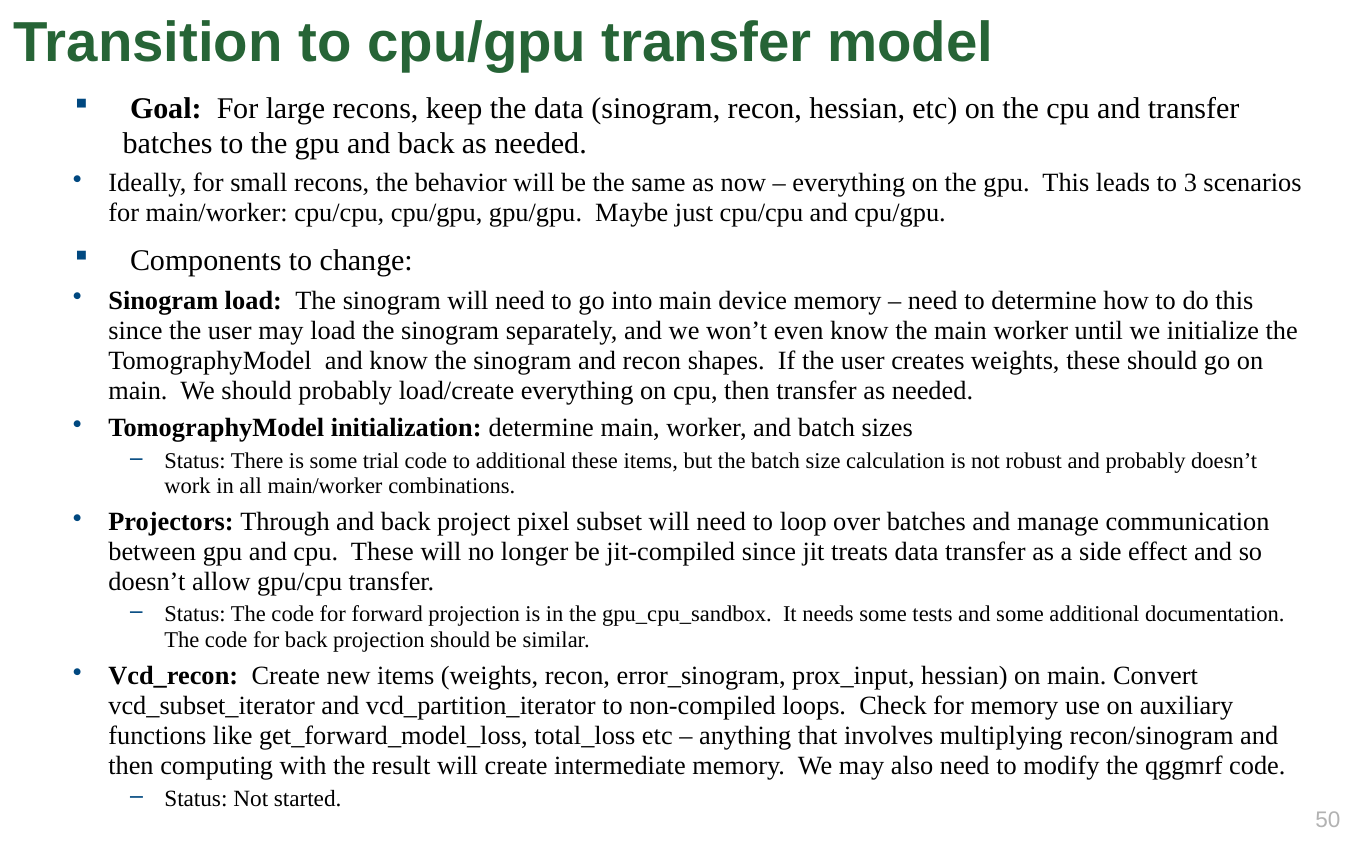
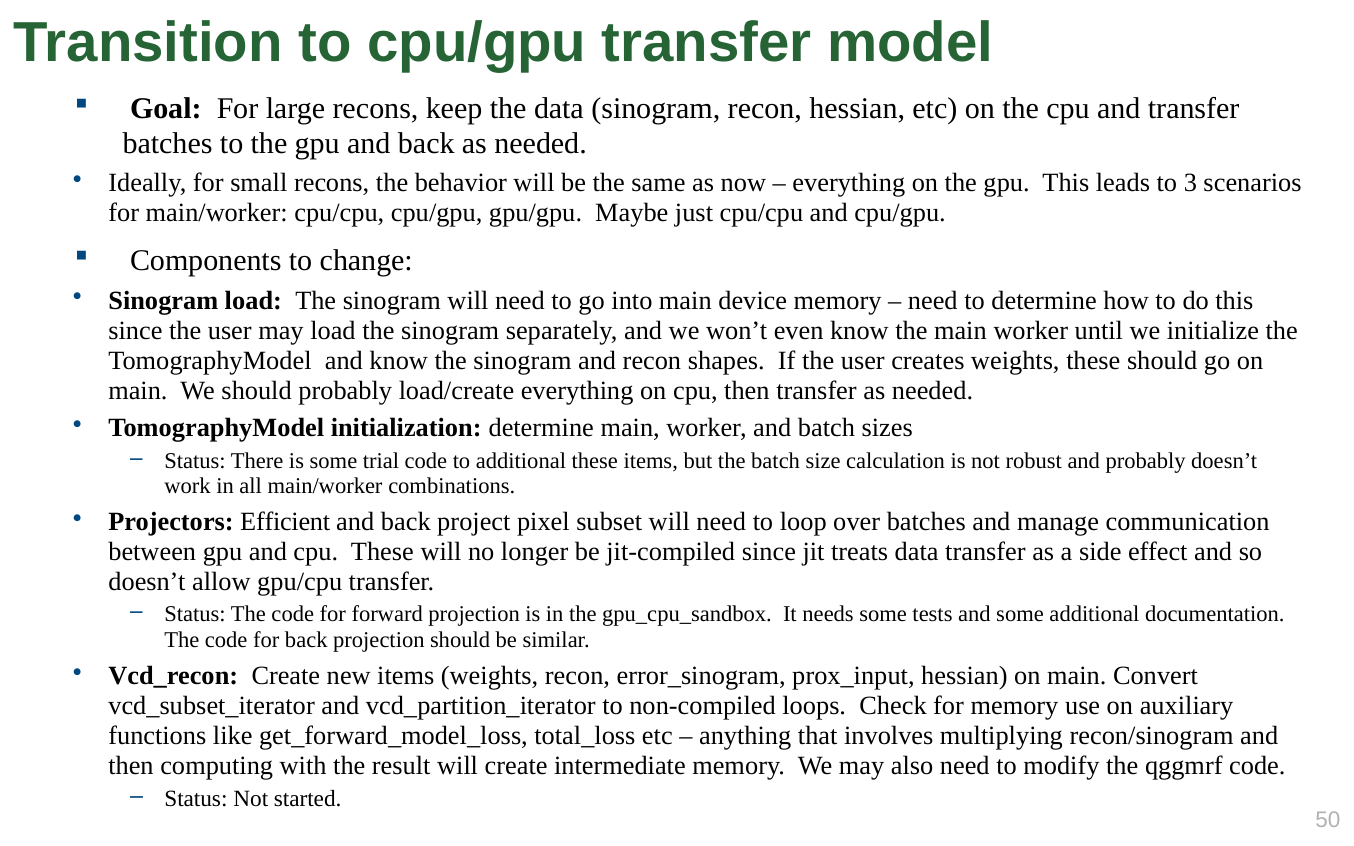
Through: Through -> Efficient (285, 522)
